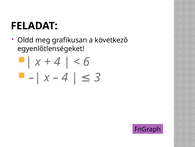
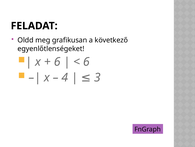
4: 4 -> 6 (57, 62)
